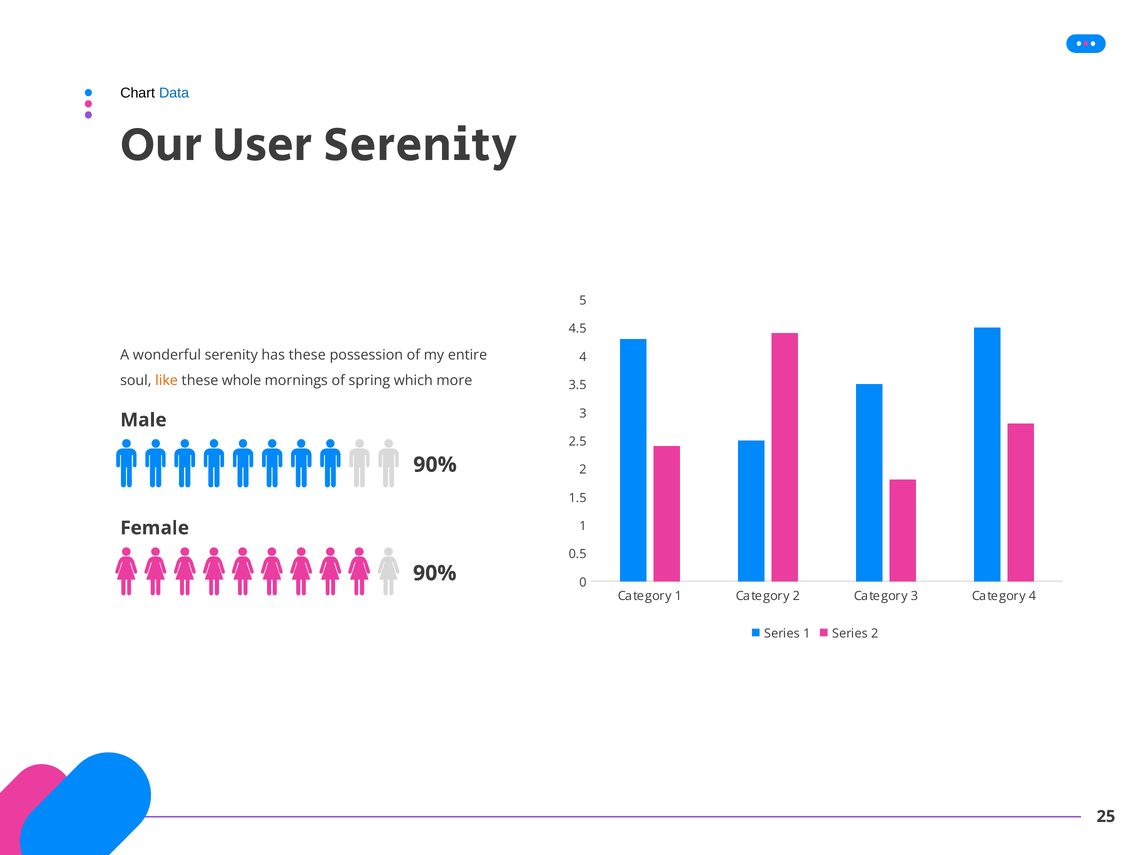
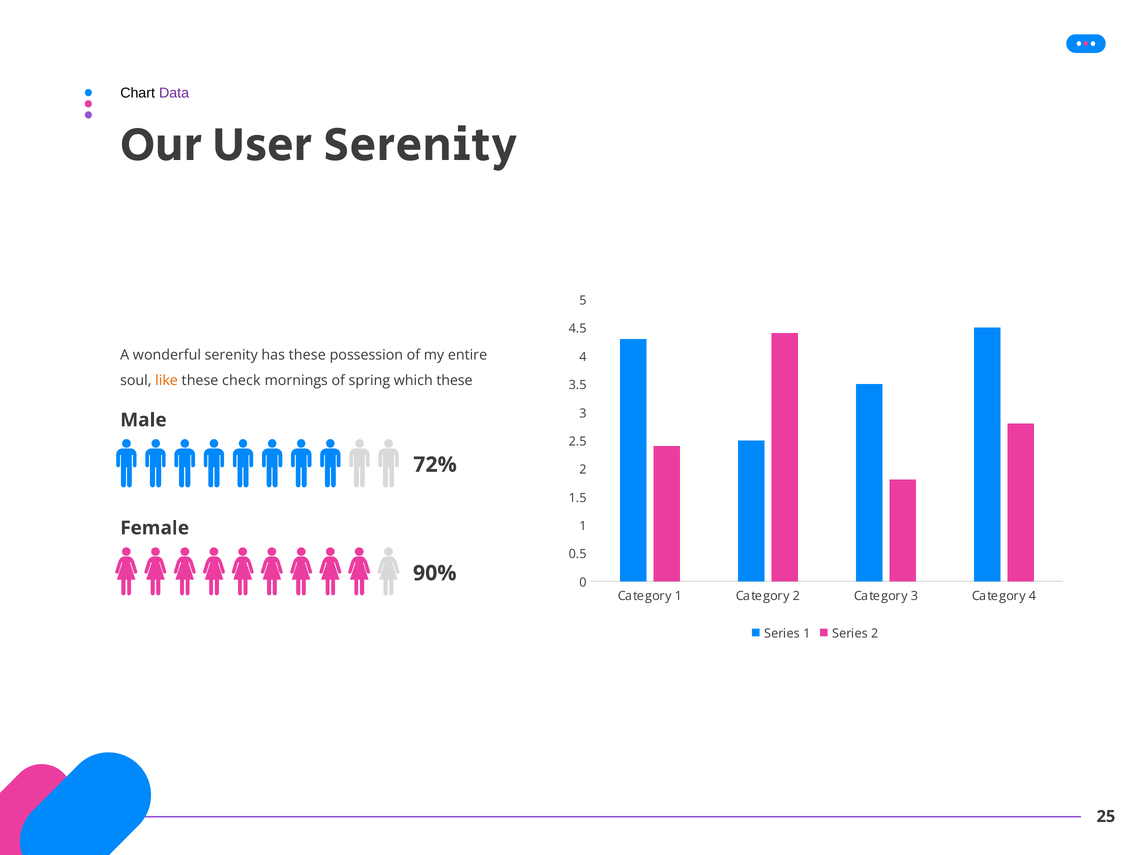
Data colour: blue -> purple (174, 93)
whole: whole -> check (241, 381)
which more: more -> these (454, 381)
90%: 90% -> 72% (435, 465)
